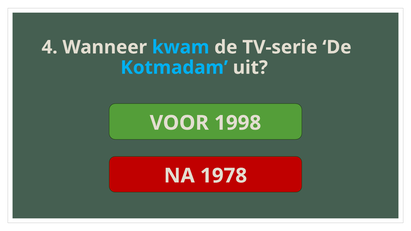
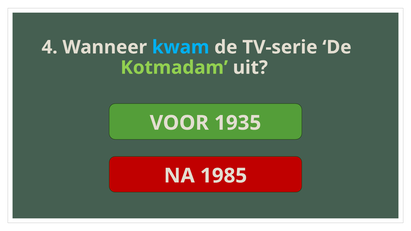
Kotmadam colour: light blue -> light green (174, 68)
1998: 1998 -> 1935 (238, 123)
1978: 1978 -> 1985 (224, 176)
